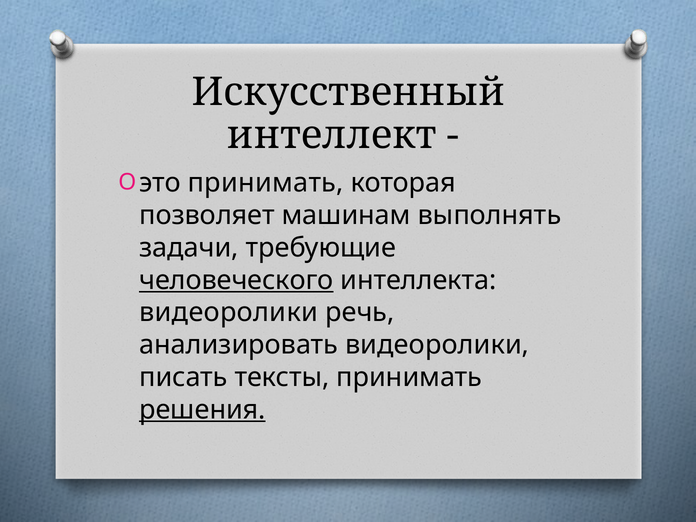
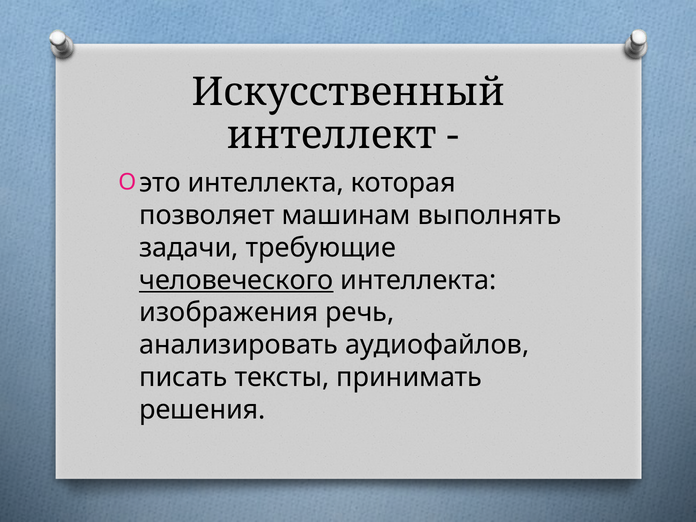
принимать: принимать -> интеллекта (266, 183)
видеоролики: видеоролики -> изображения (229, 313)
анализировать видеоролики: видеоролики -> аудиофайлов (437, 345)
решения underline: present -> none (202, 410)
